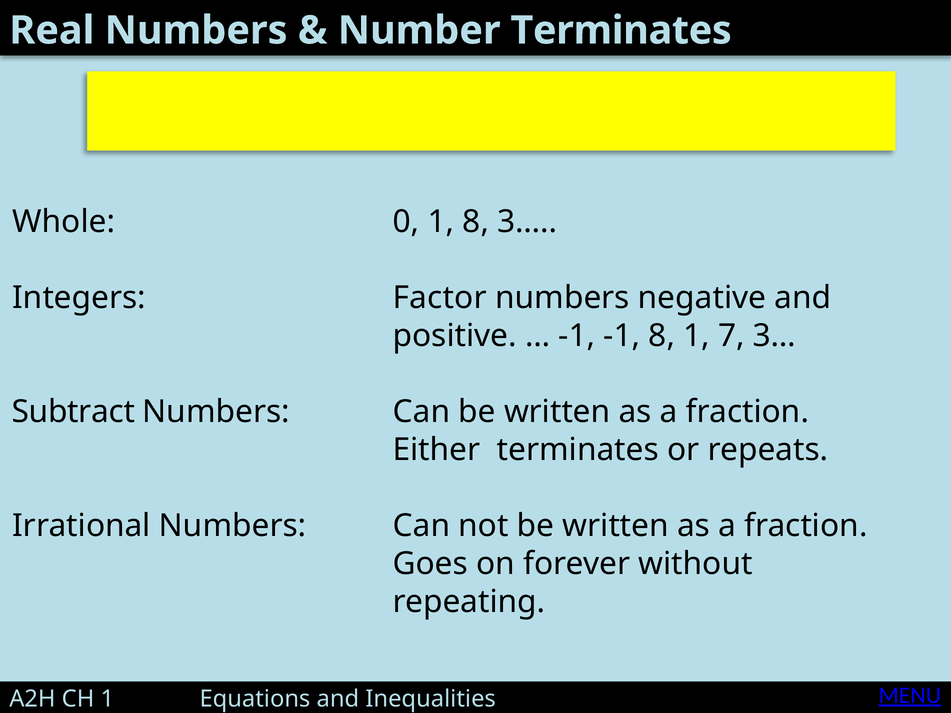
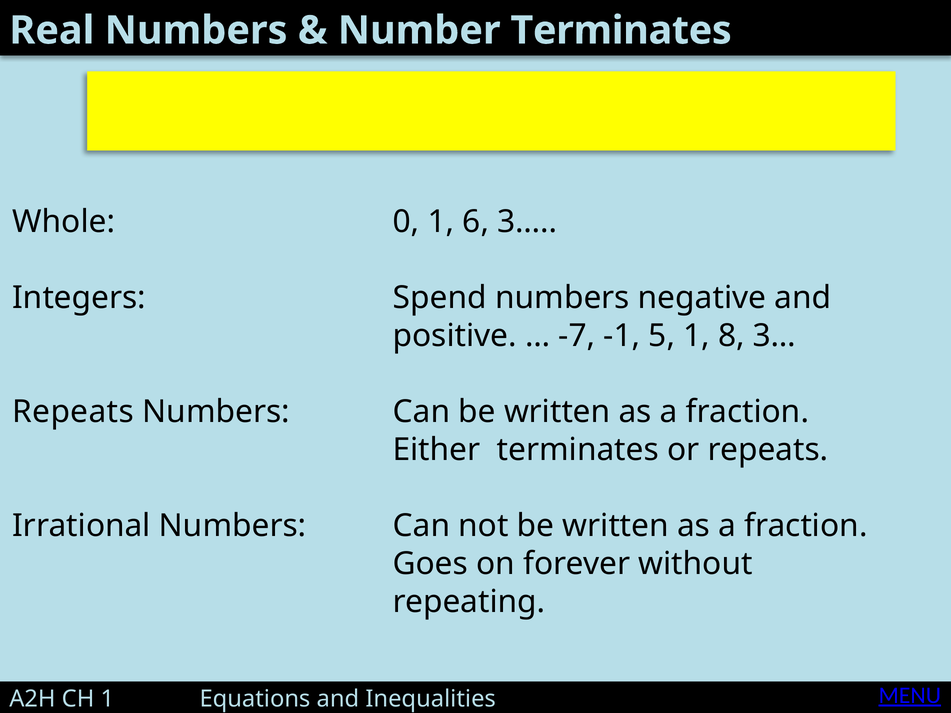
1 8: 8 -> 6 (476, 222)
Factor: Factor -> Spend (440, 298)
-1: -1 -> -7 (577, 336)
-1 8: 8 -> 5 (662, 336)
7: 7 -> 8 (731, 336)
Subtract: Subtract -> Repeats (73, 412)
